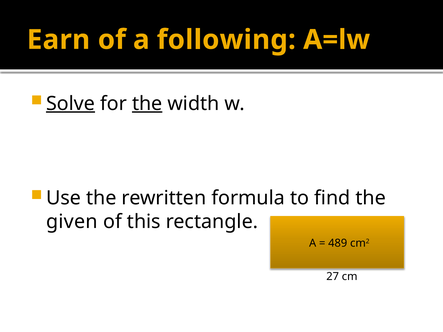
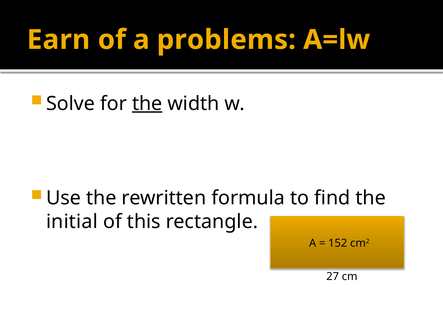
following: following -> problems (226, 40)
Solve underline: present -> none (71, 104)
given: given -> initial (72, 222)
489: 489 -> 152 (338, 243)
